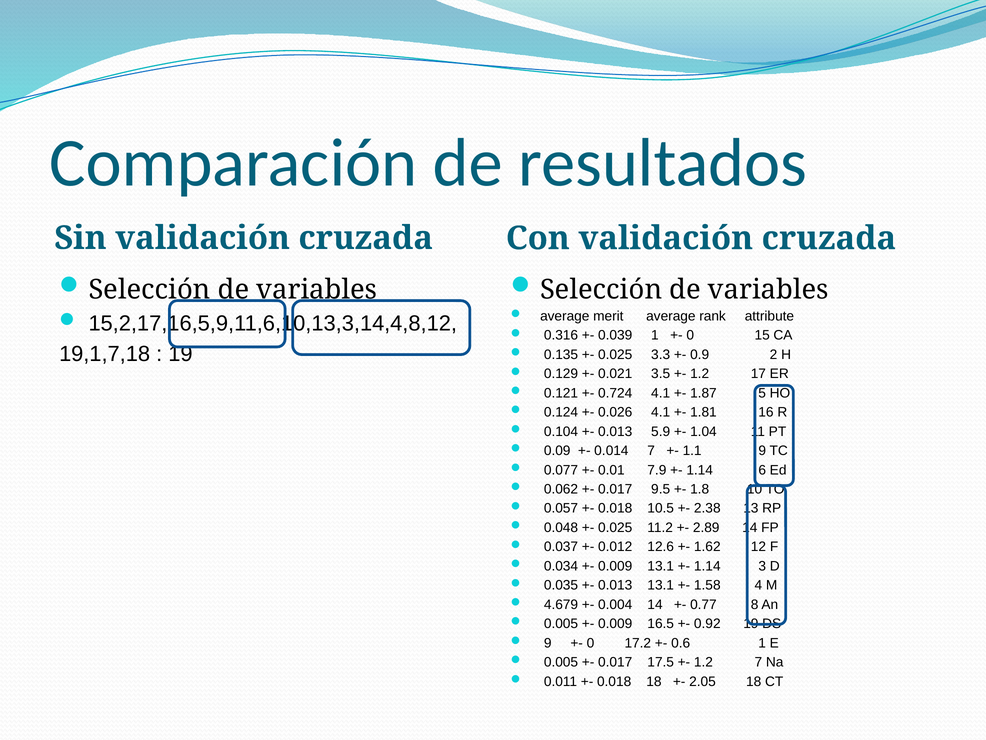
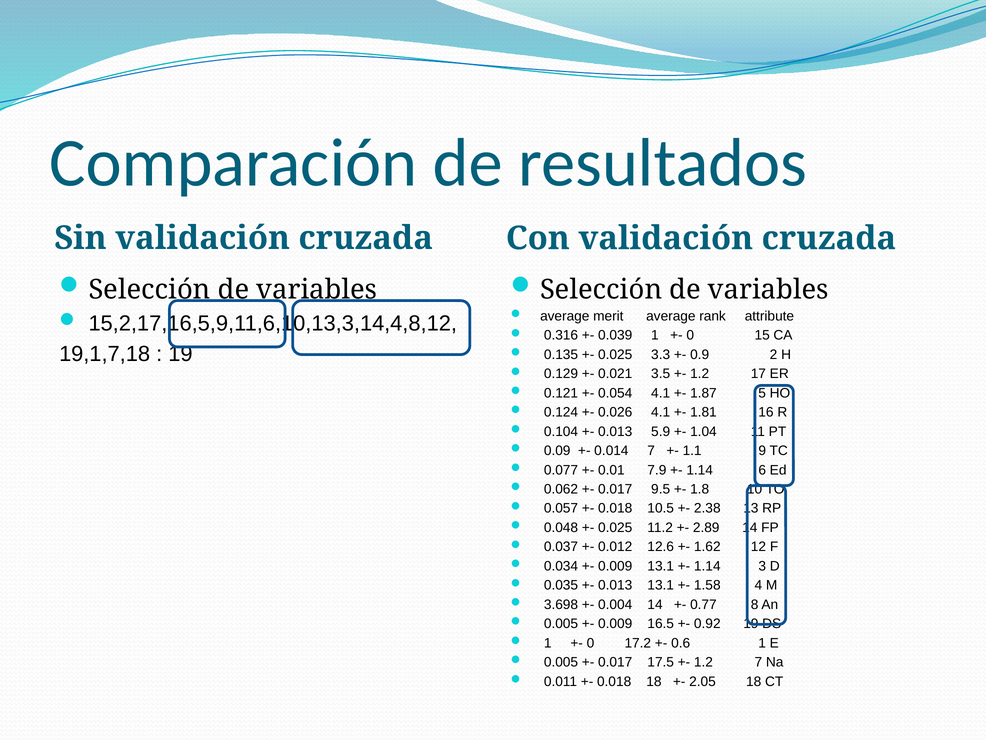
0.724: 0.724 -> 0.054 (615, 393)
4.679: 4.679 -> 3.698 (561, 604)
9: 9 -> 1 (548, 643)
